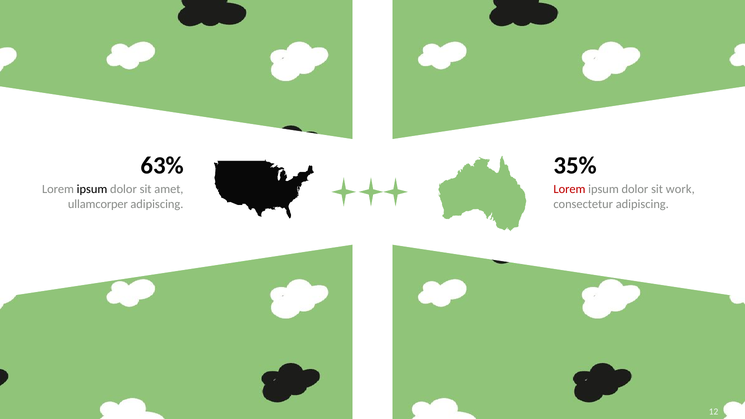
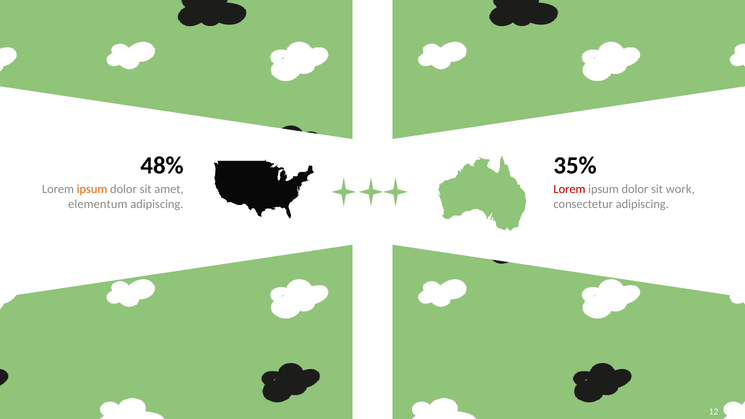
63%: 63% -> 48% (162, 165)
ipsum colour: black -> orange (92, 189)
ullamcorper: ullamcorper -> elementum (98, 204)
